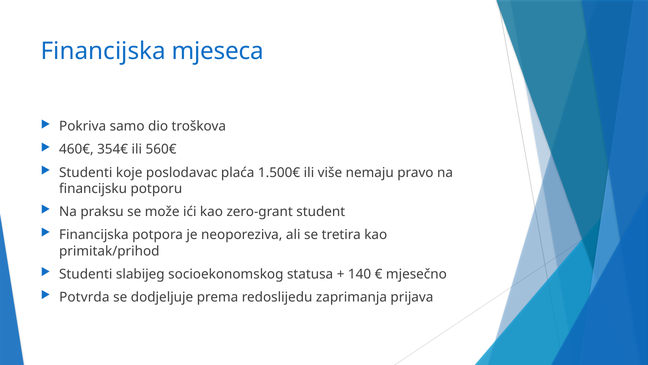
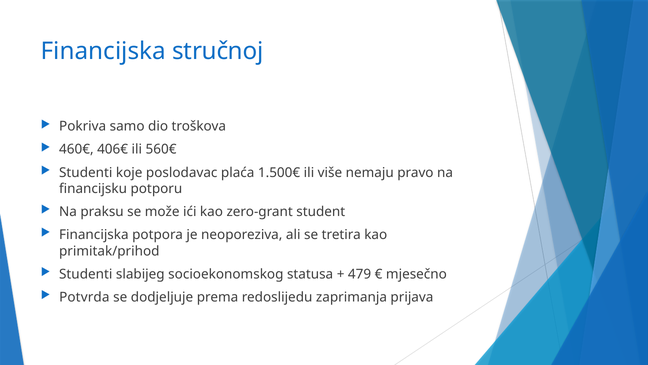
mjeseca: mjeseca -> stručnoj (218, 51)
354€: 354€ -> 406€ (113, 149)
140: 140 -> 479 (360, 274)
